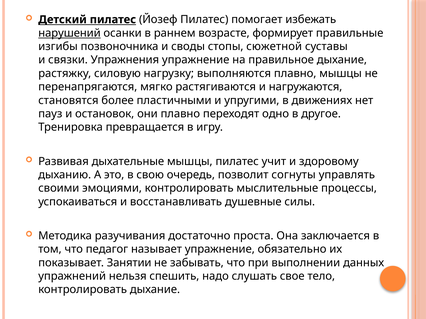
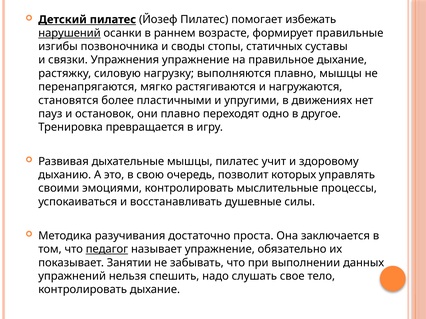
сюжетной: сюжетной -> статичных (274, 47)
согнуты: согнуты -> которых (294, 175)
педагог underline: none -> present (107, 250)
